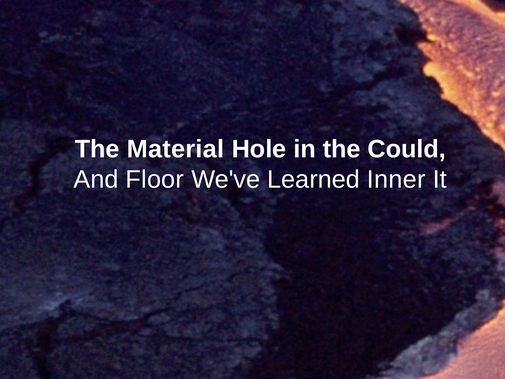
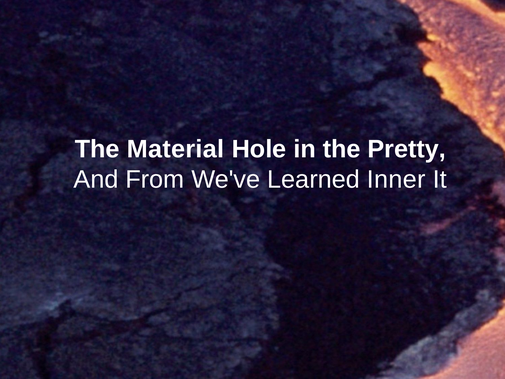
Could: Could -> Pretty (407, 149)
Floor: Floor -> From (155, 179)
